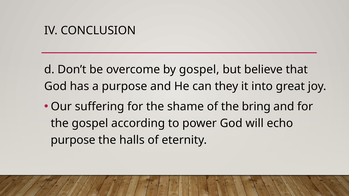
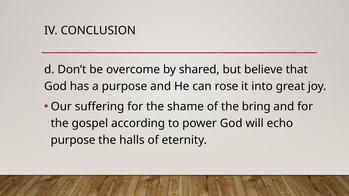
by gospel: gospel -> shared (199, 70)
they: they -> rose (226, 86)
